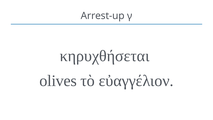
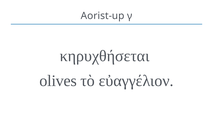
Arrest-up: Arrest-up -> Aorist-up (103, 16)
